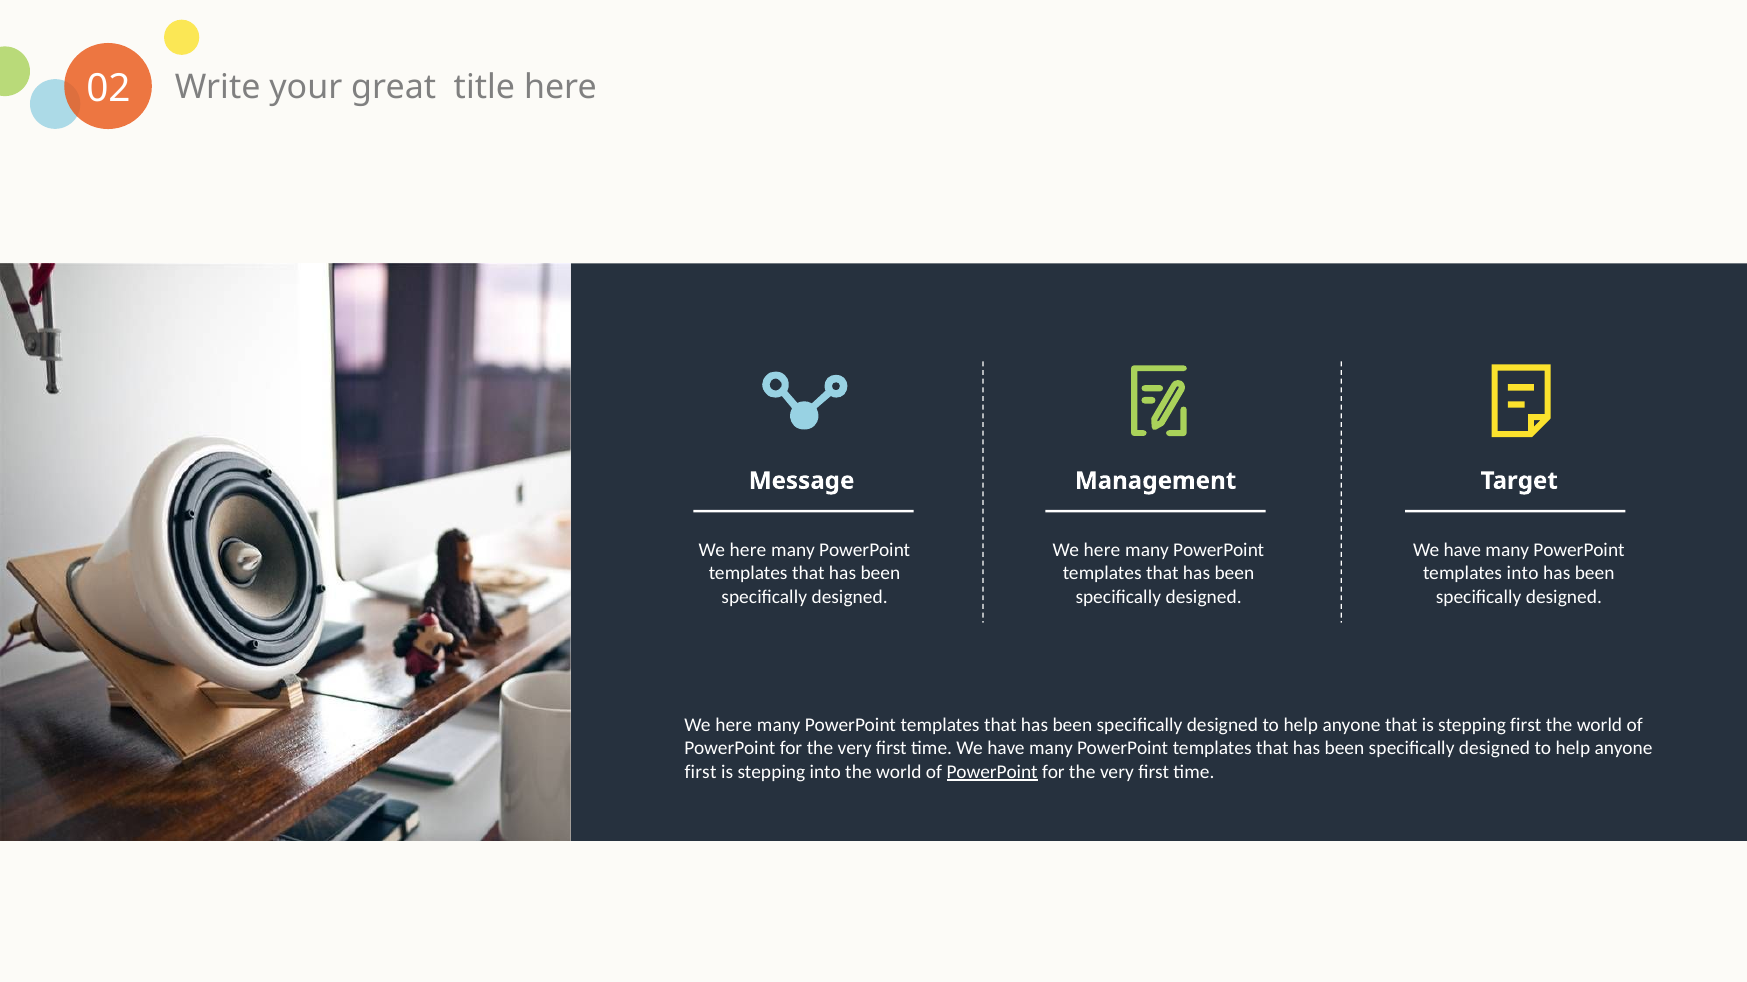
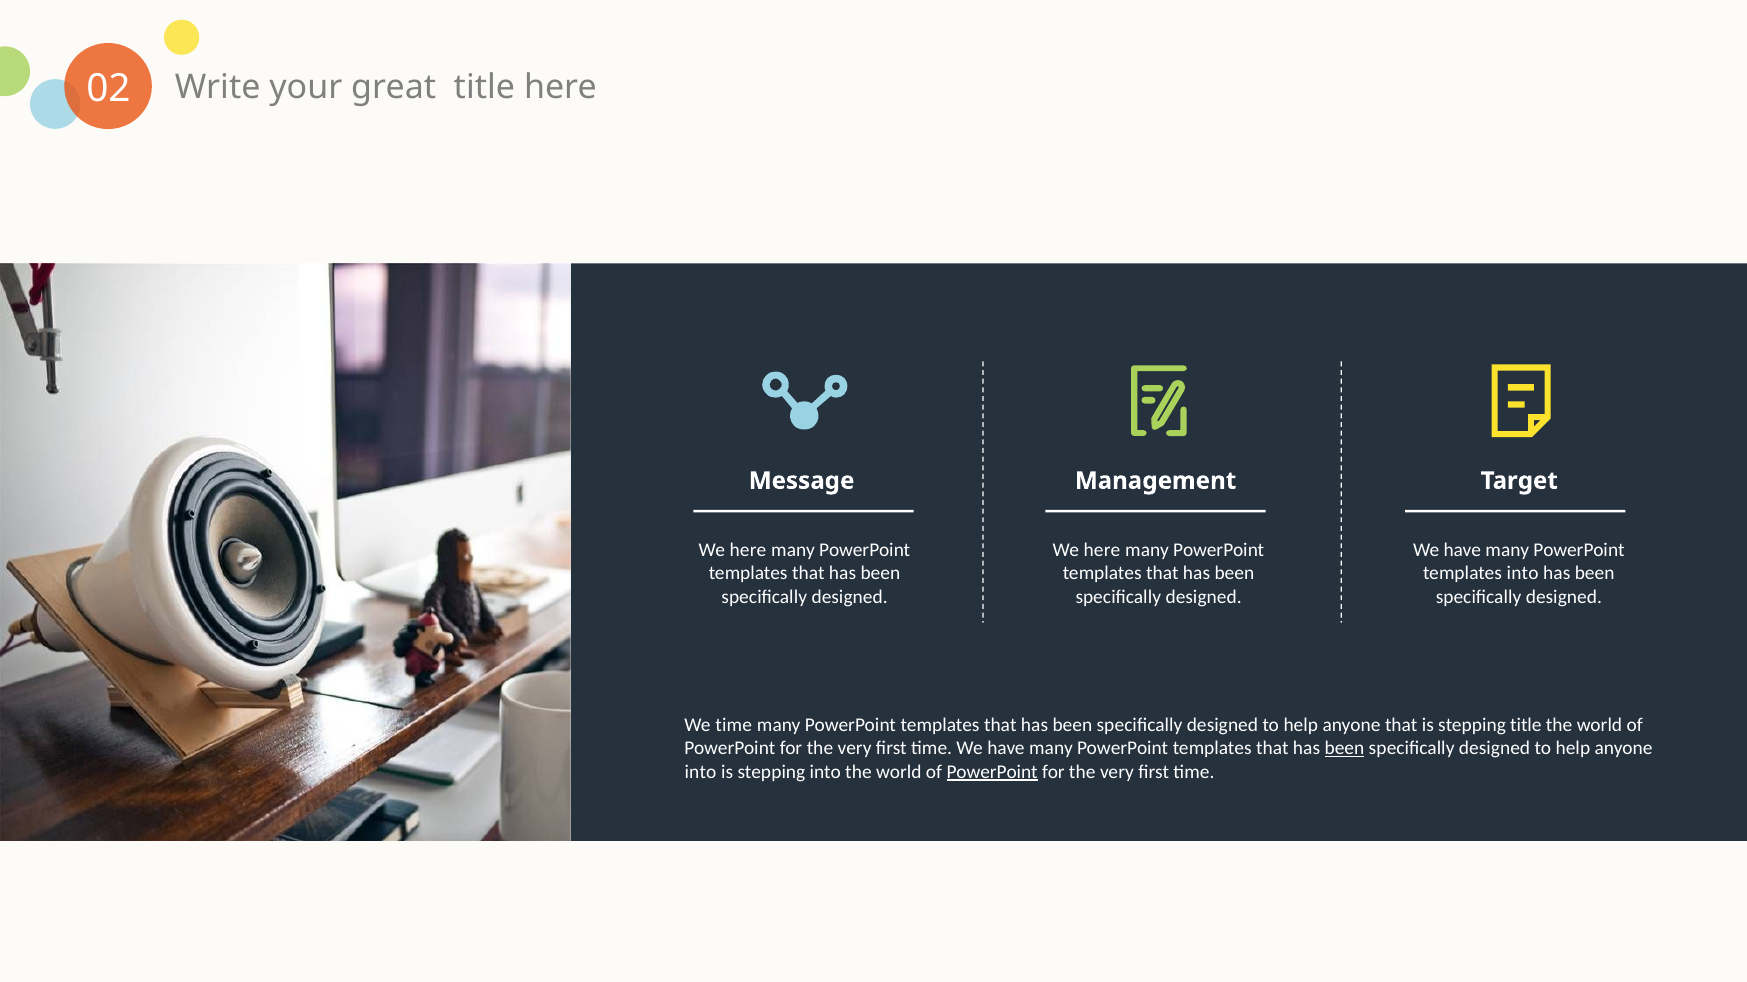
here: here -> time (734, 725)
stepping first: first -> title (1526, 725)
been underline: none -> present (1344, 749)
first: first -> into (701, 772)
